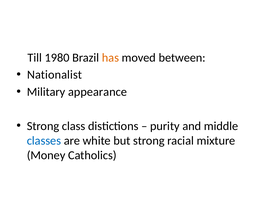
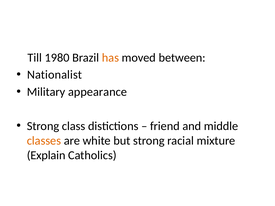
purity: purity -> friend (165, 126)
classes colour: blue -> orange (44, 141)
Money: Money -> Explain (46, 155)
